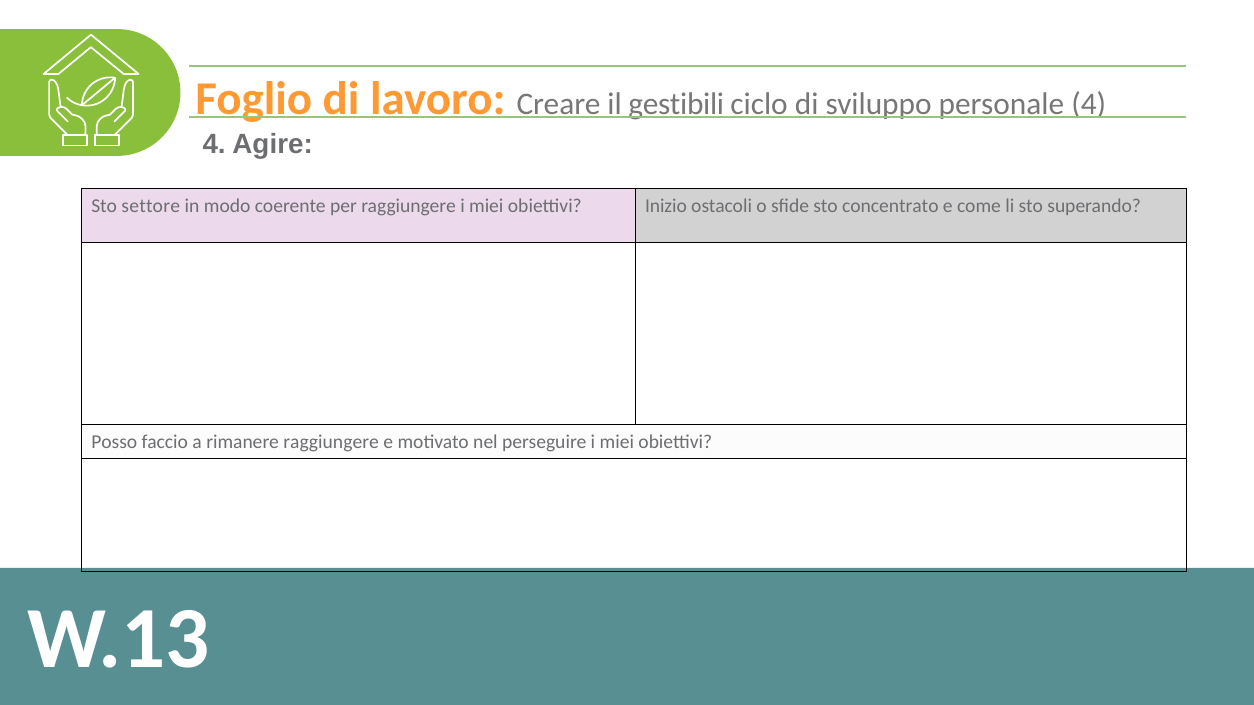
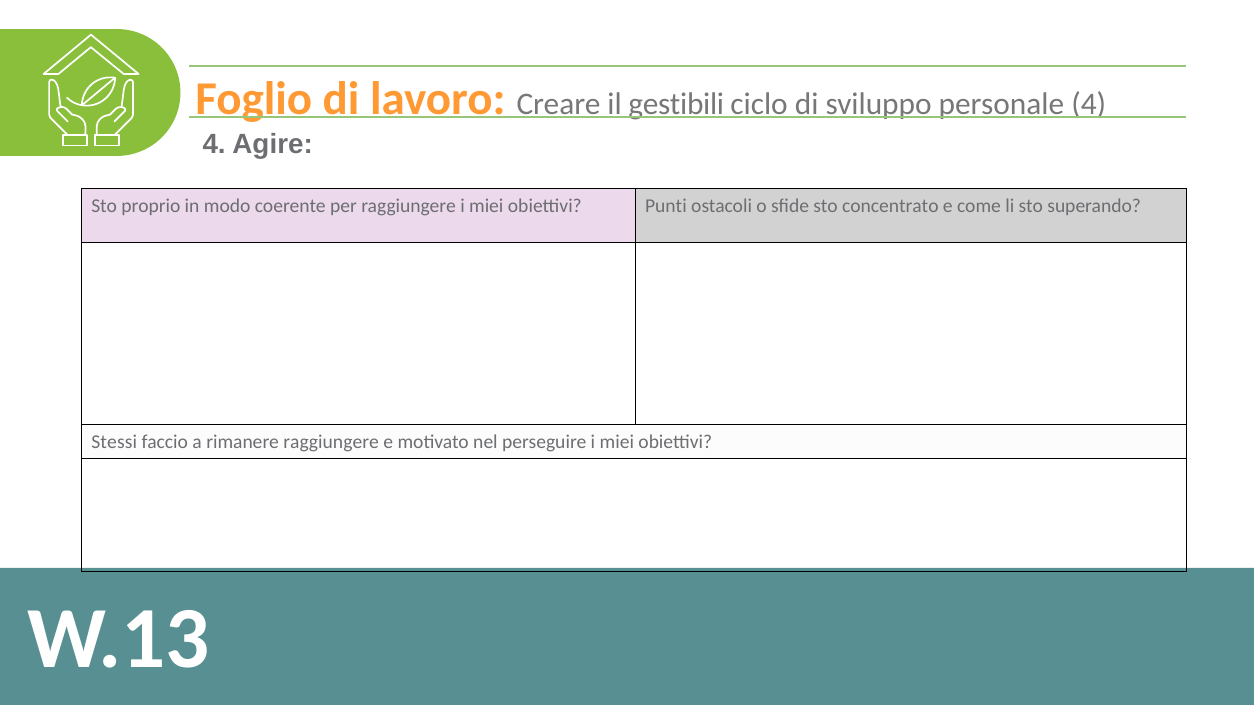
settore: settore -> proprio (151, 206)
Inizio: Inizio -> Punti (666, 206)
Posso: Posso -> Stessi (114, 442)
